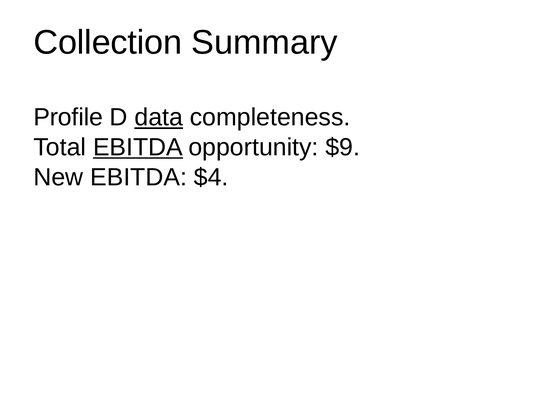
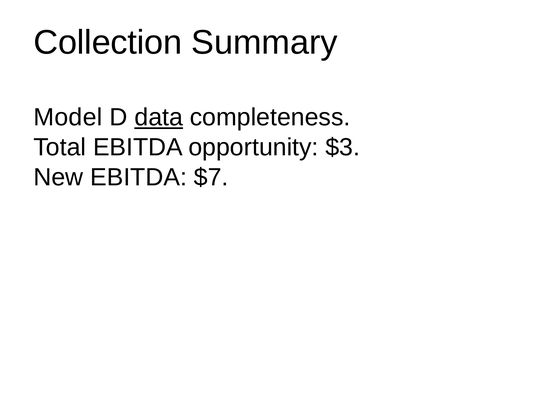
Profile: Profile -> Model (68, 117)
EBITDA underline: present -> none (138, 147)
$9: $9 -> $3 (343, 147)
$4: $4 -> $7 (211, 177)
